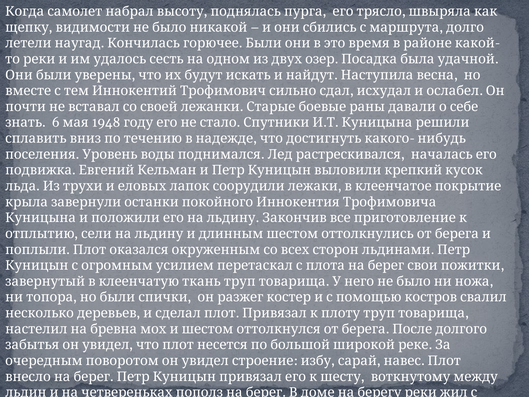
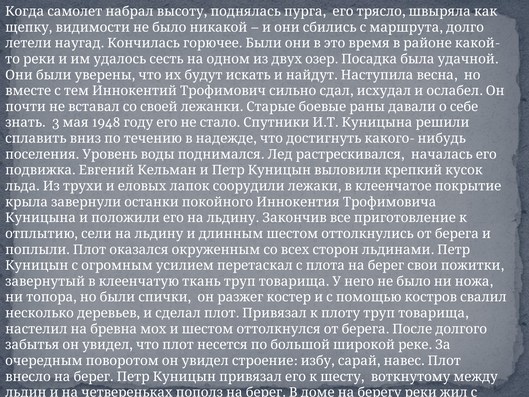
6: 6 -> 3 (56, 123)
